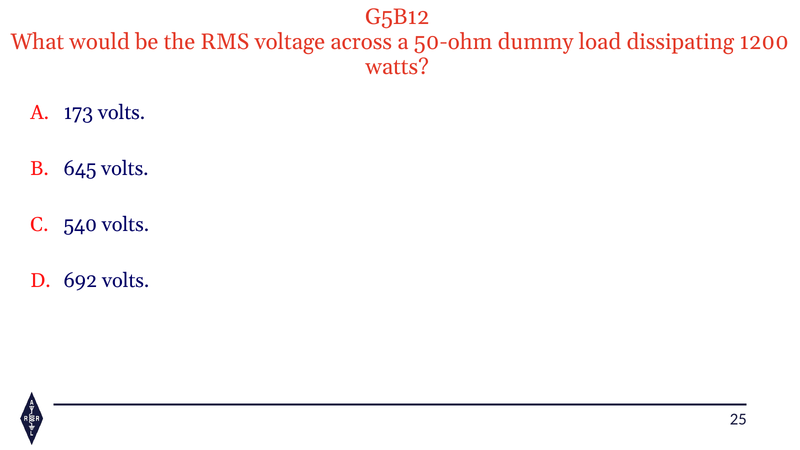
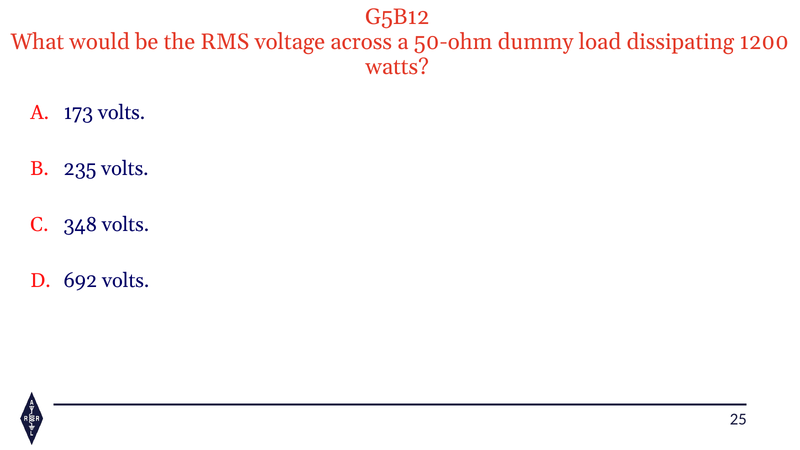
645: 645 -> 235 (80, 169)
540: 540 -> 348 (80, 225)
